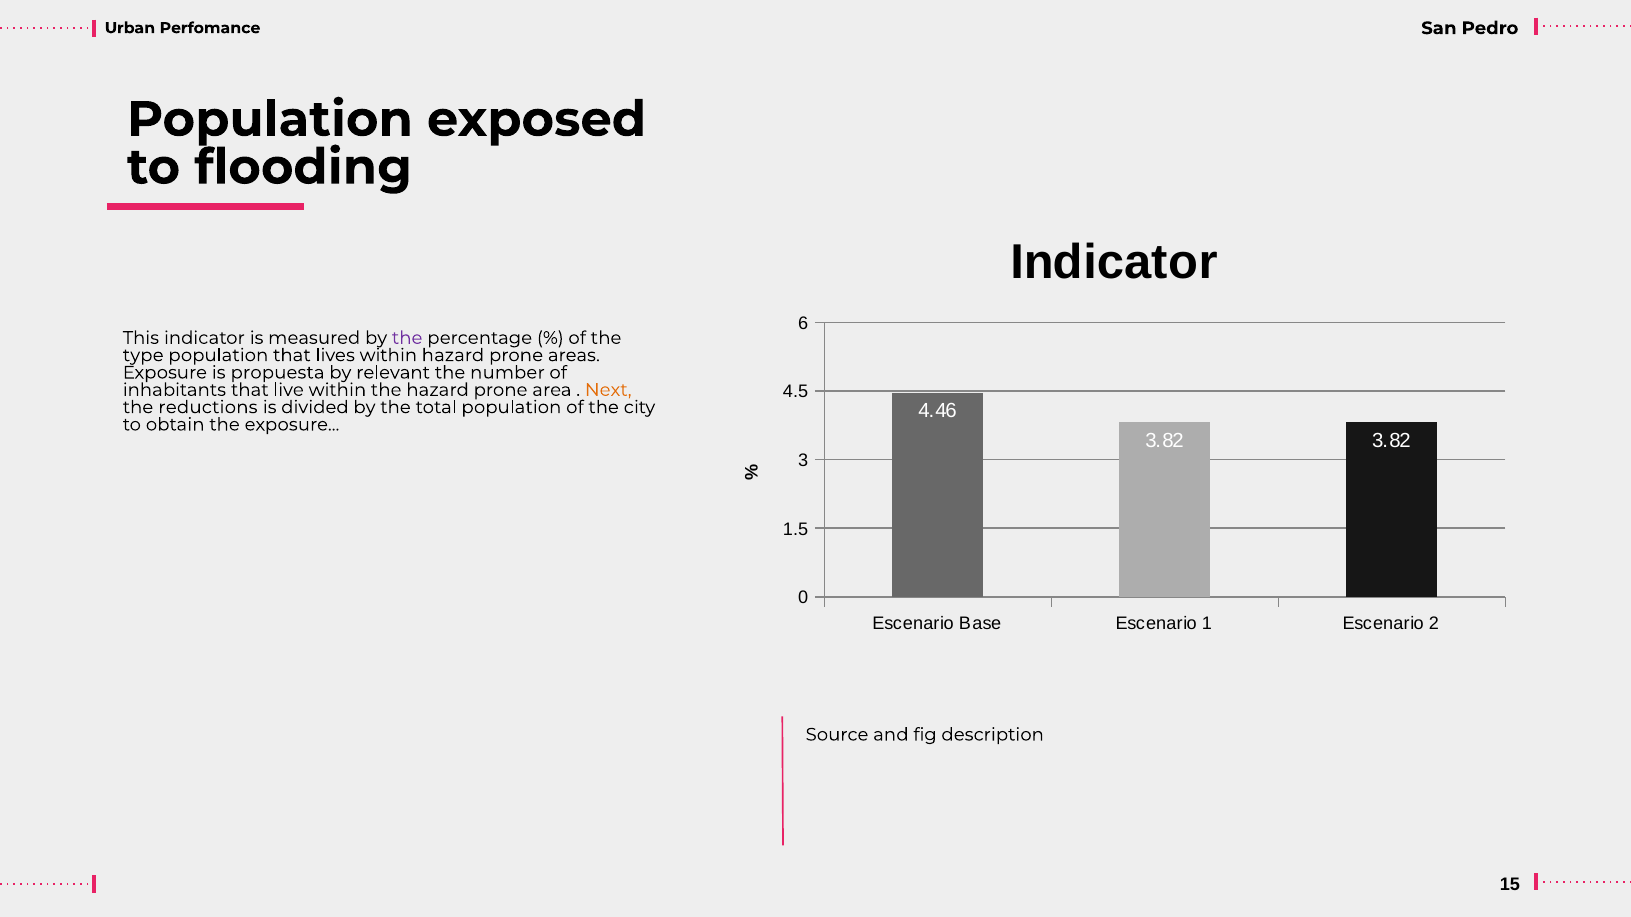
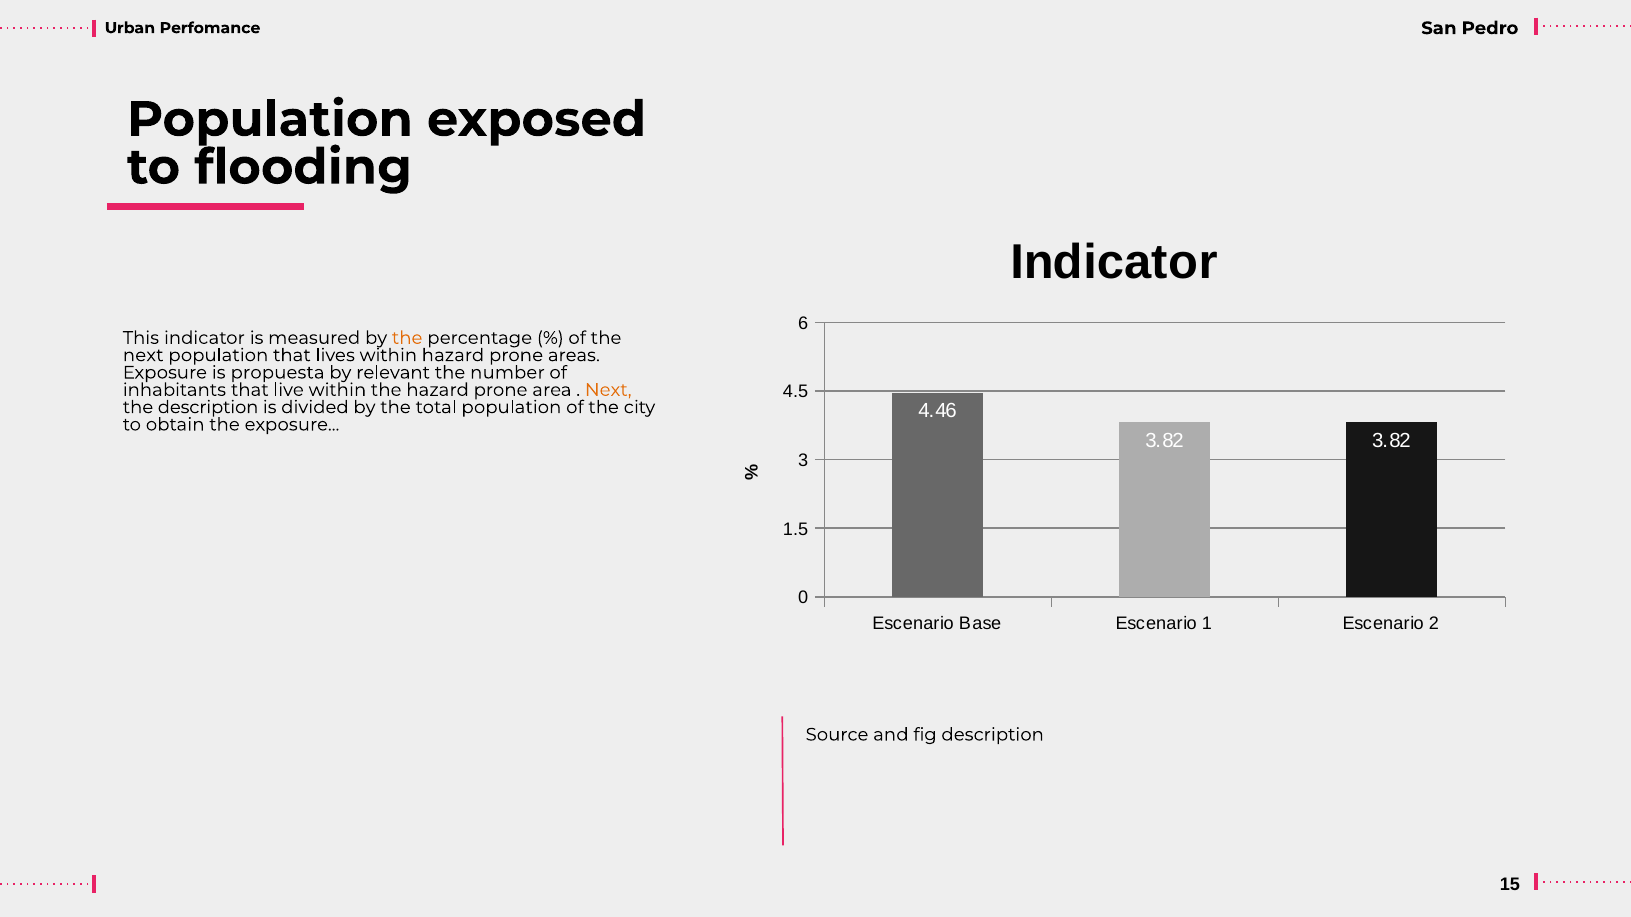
the colour: purple -> orange (407, 338)
type: type -> next (143, 355)
the reductions: reductions -> description (208, 407)
